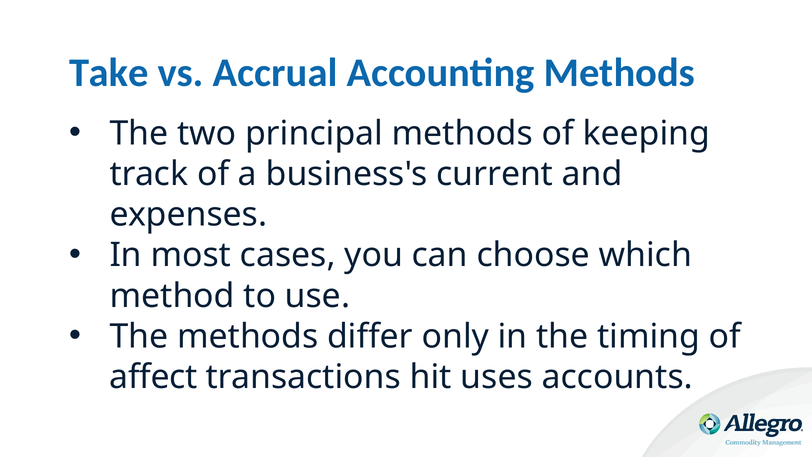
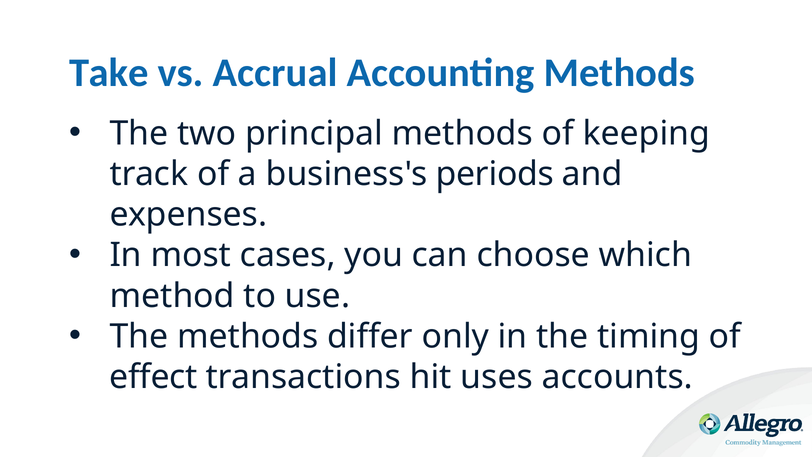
current: current -> periods (495, 174)
affect: affect -> effect (154, 377)
